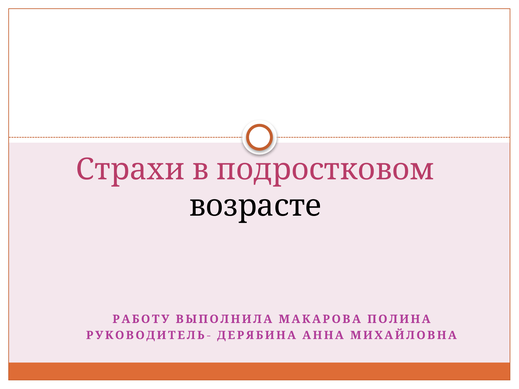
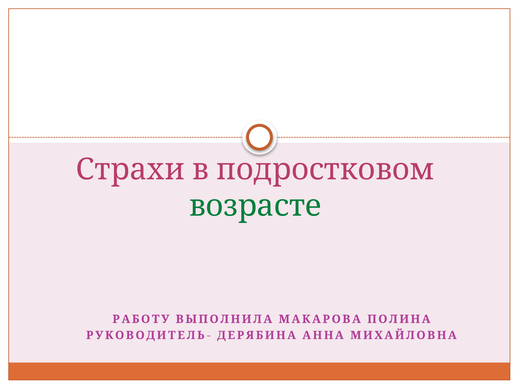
возрасте colour: black -> green (255, 206)
